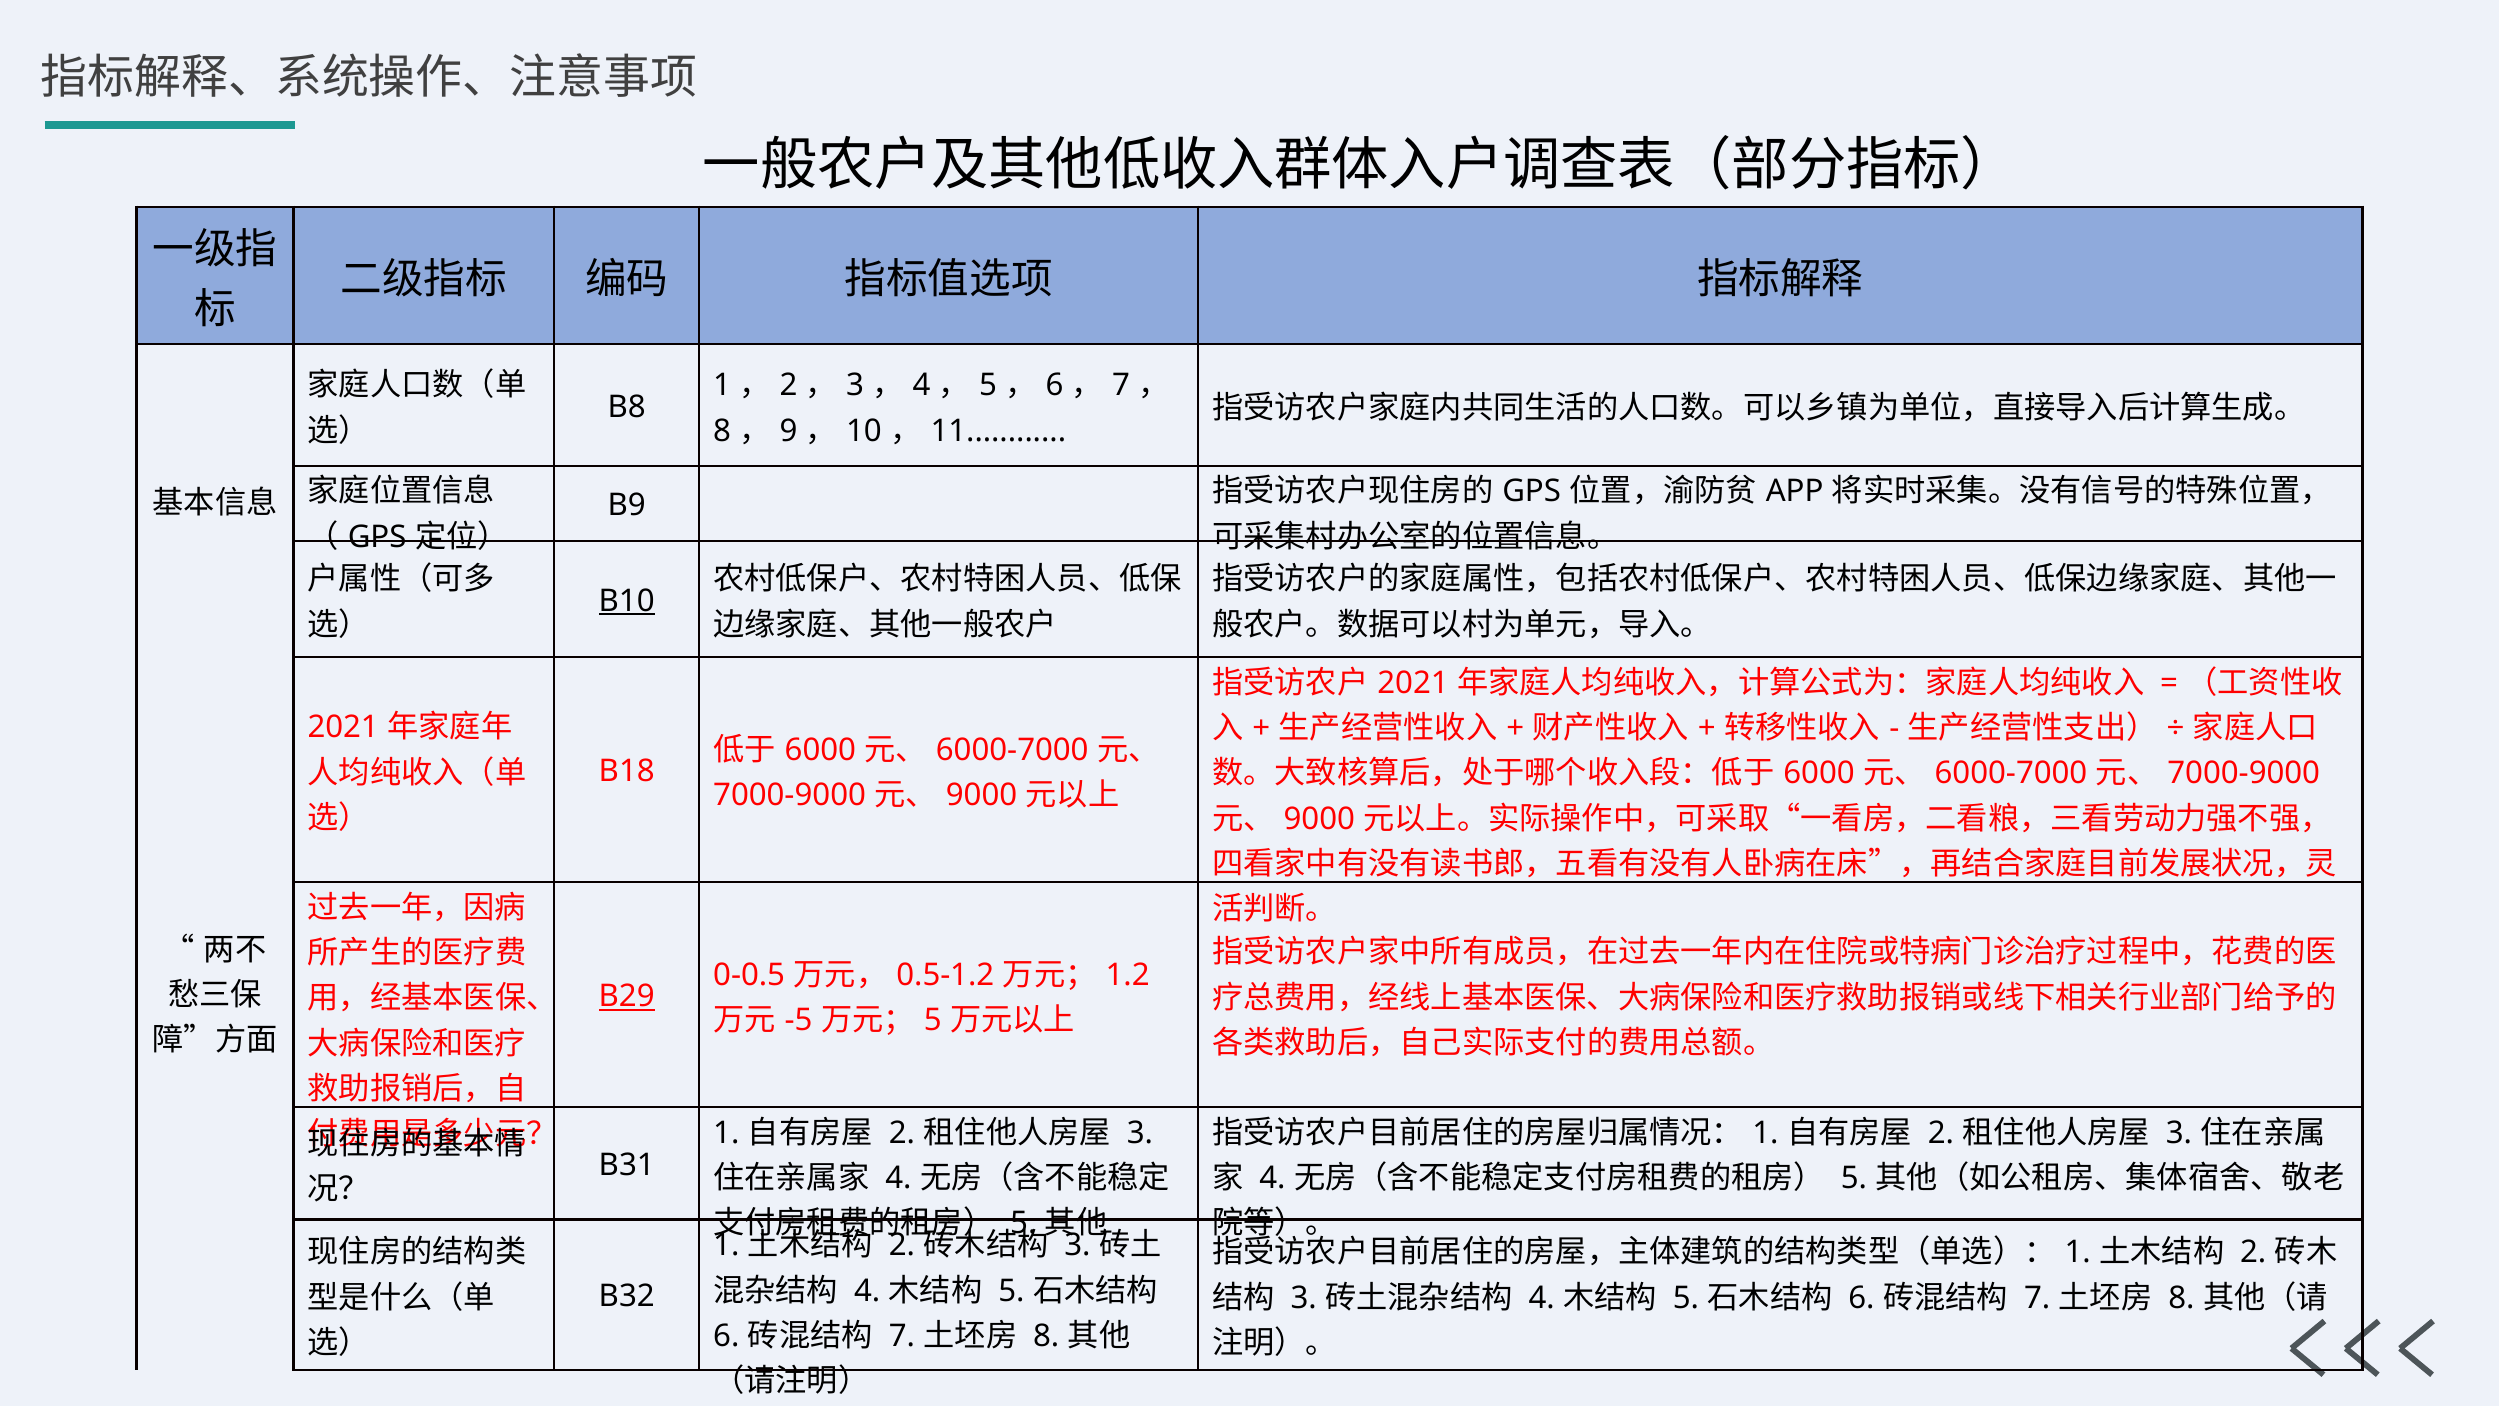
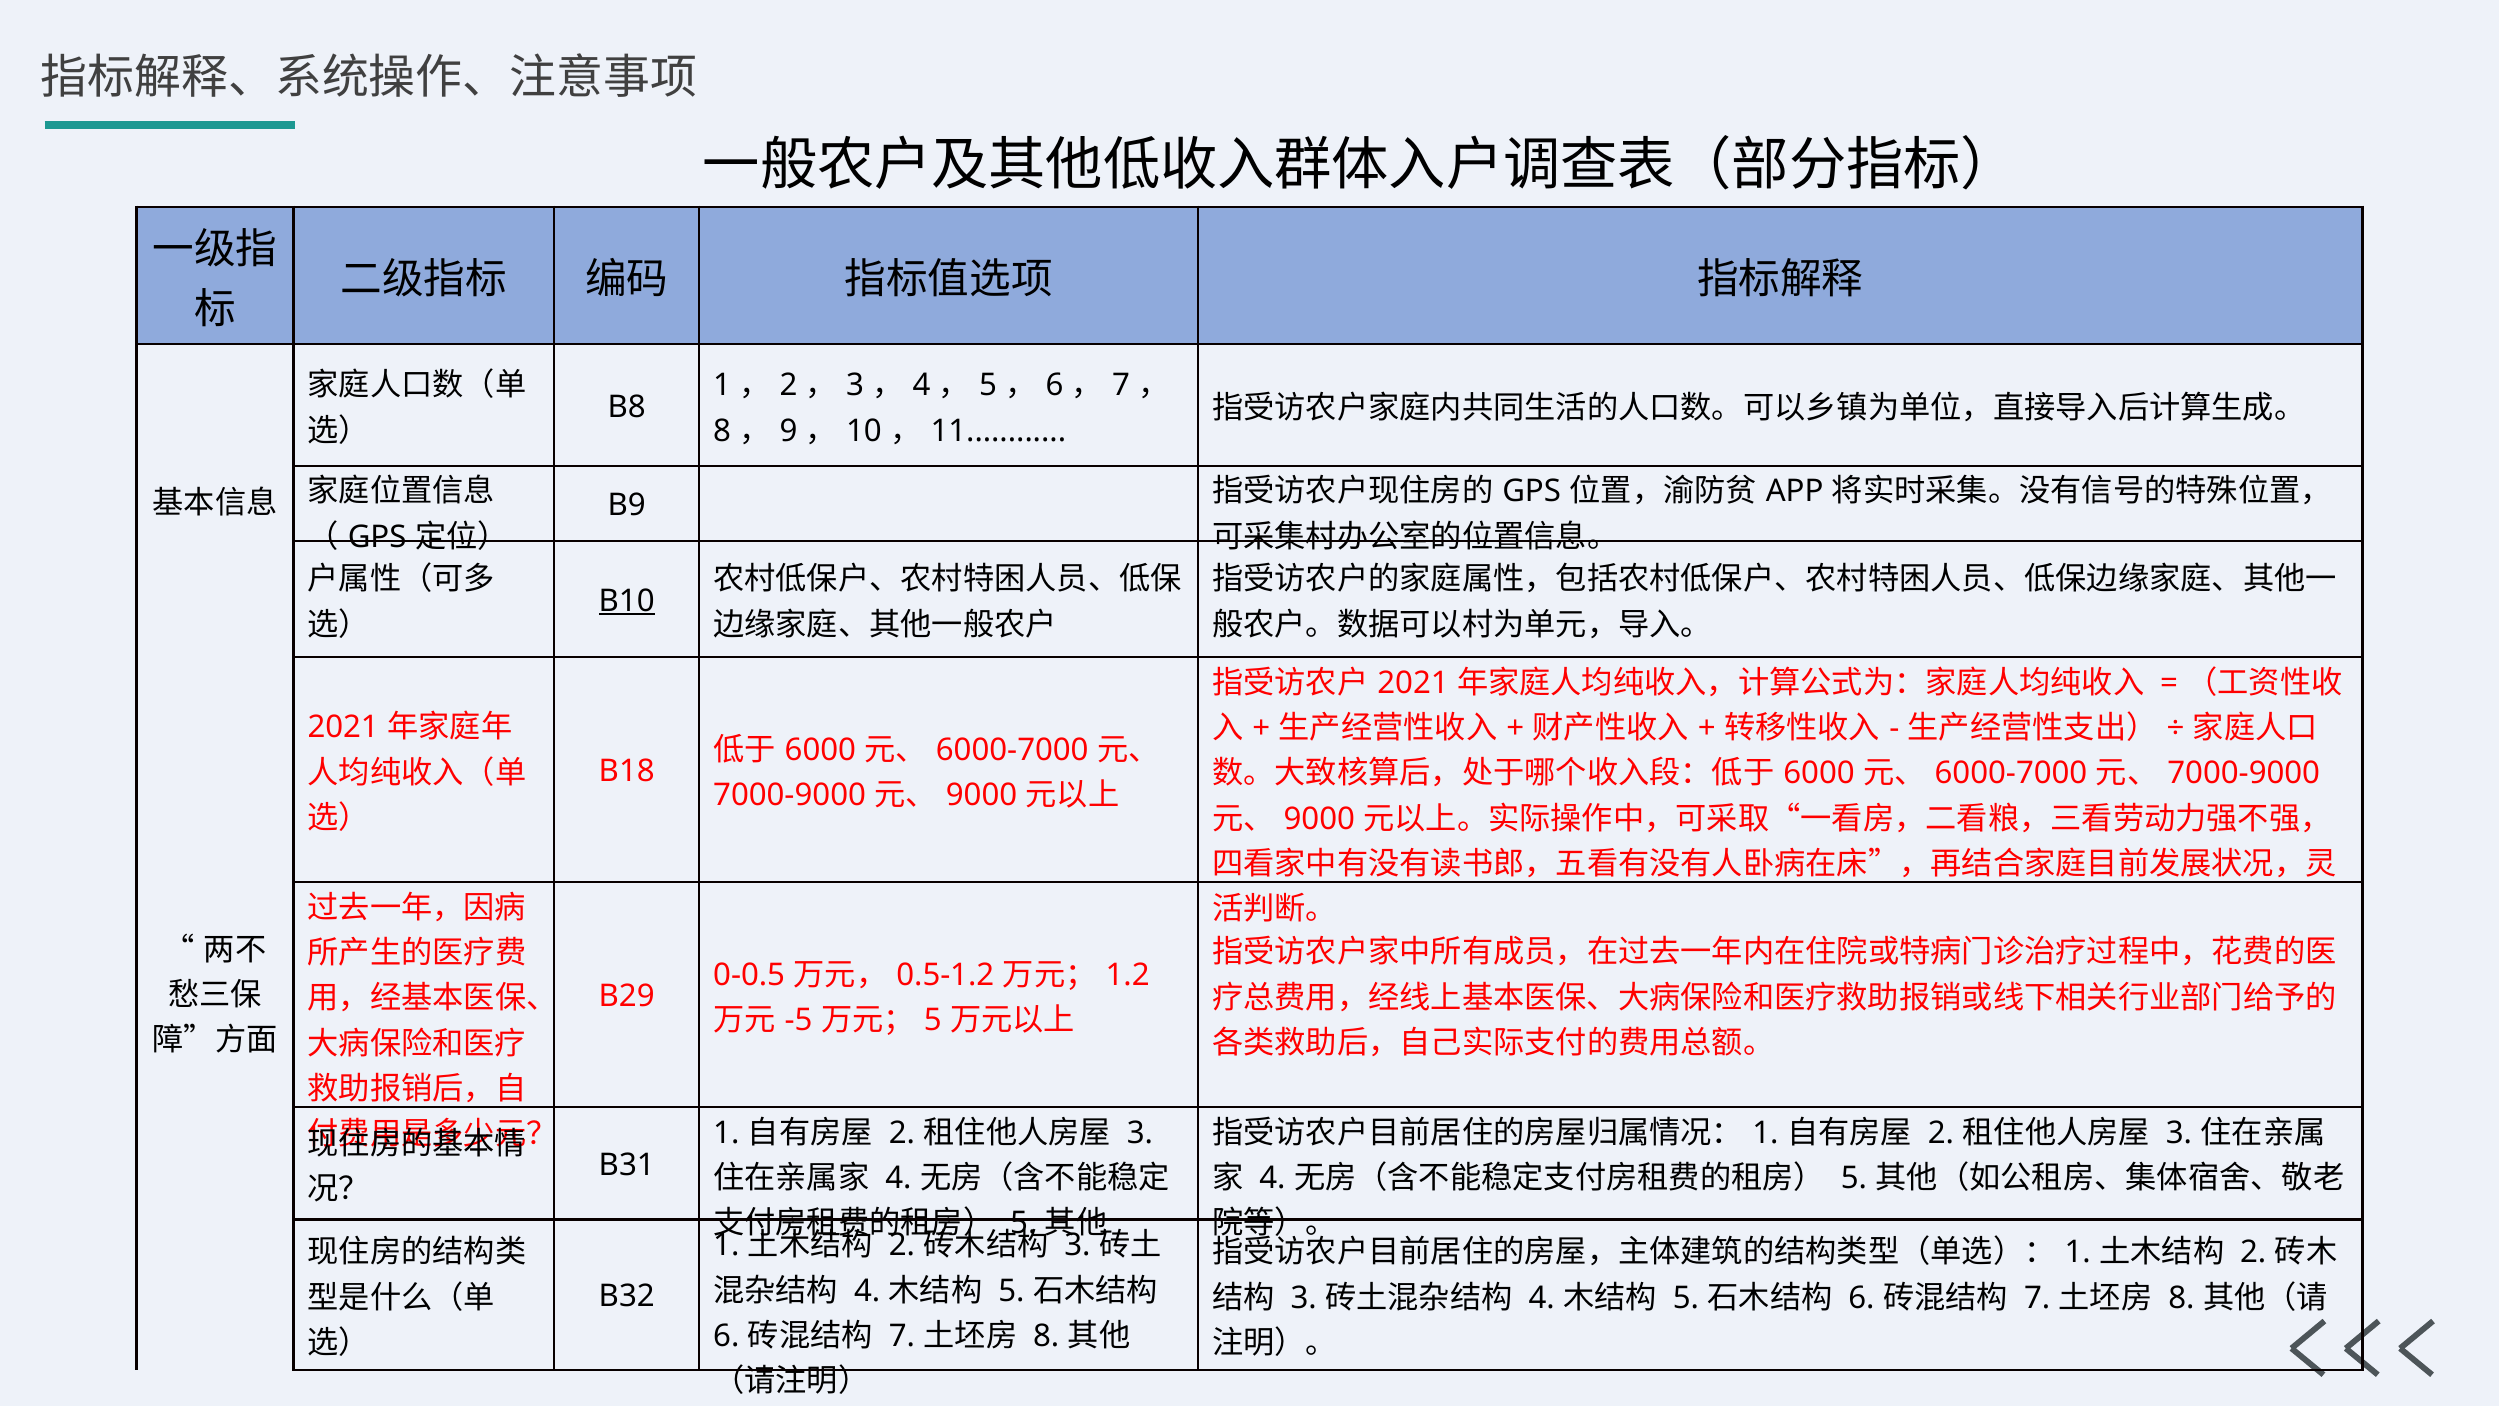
B29 underline: present -> none (627, 996)
